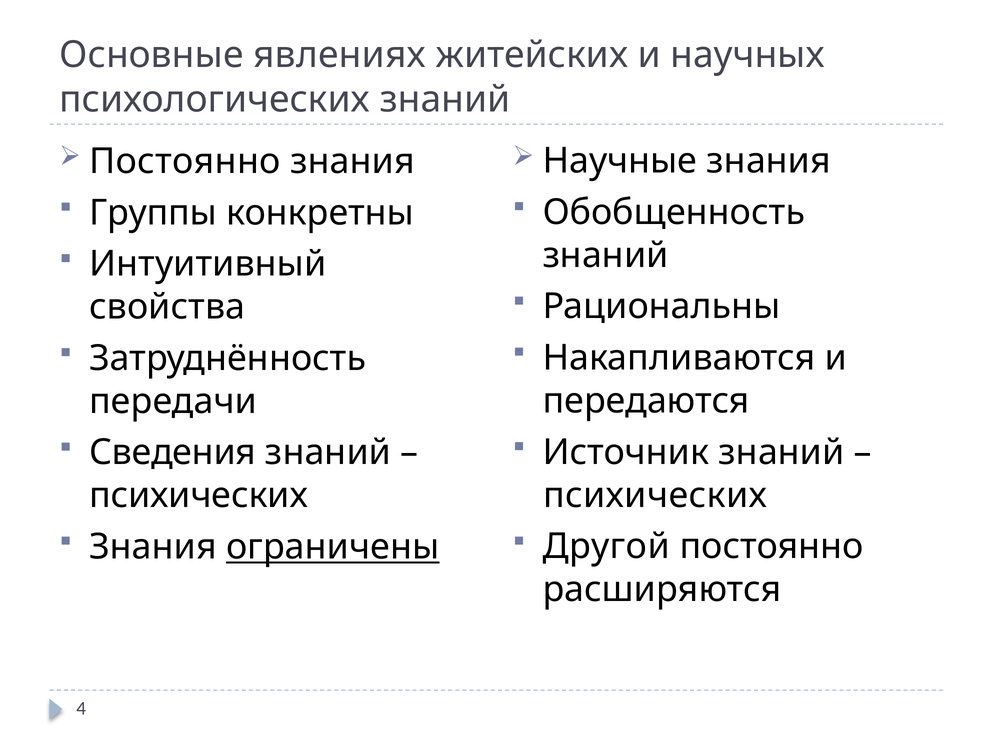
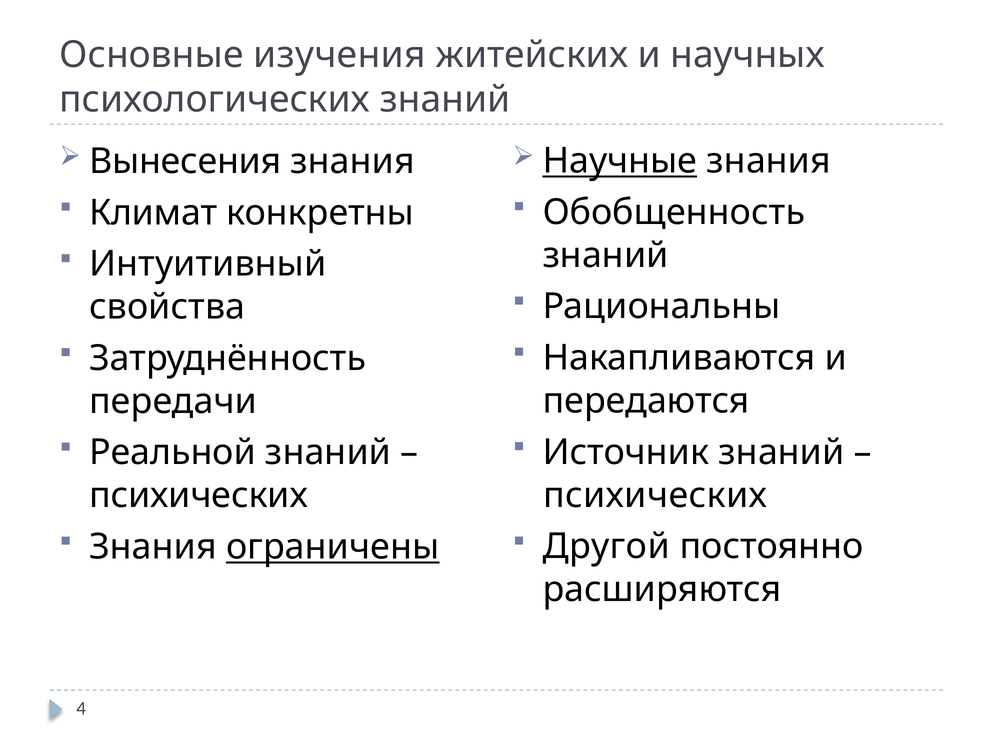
явлениях: явлениях -> изучения (340, 55)
Научные underline: none -> present (620, 161)
Постоянно: Постоянно -> Вынесения (185, 161)
Группы: Группы -> Климат (153, 213)
Сведения: Сведения -> Реальной (173, 452)
